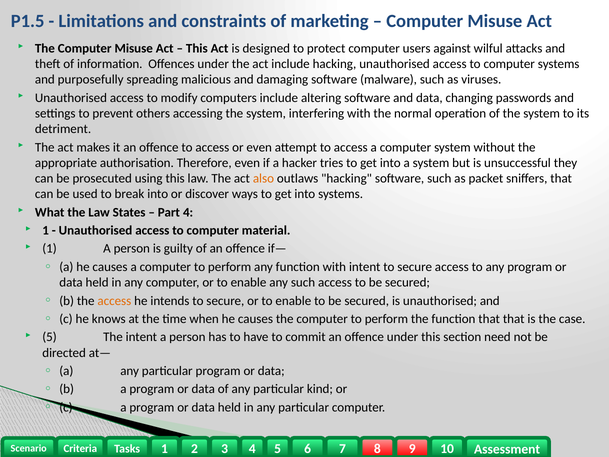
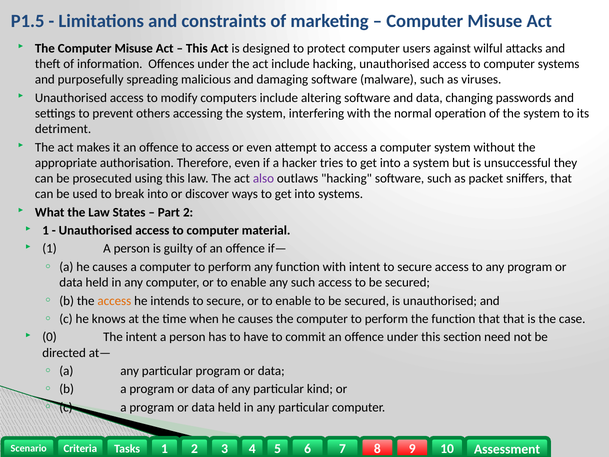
also colour: orange -> purple (263, 178)
Part 4: 4 -> 2 (188, 212)
5: 5 -> 0 (50, 337)
